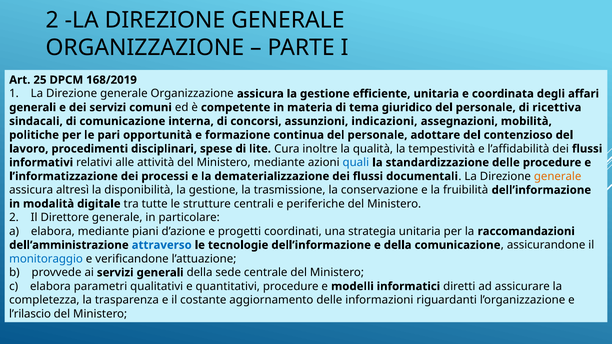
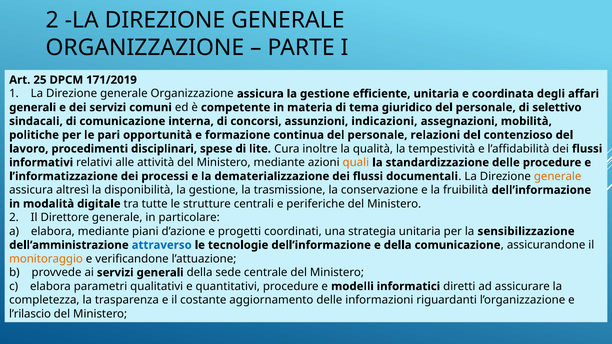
168/2019: 168/2019 -> 171/2019 (112, 80)
ricettiva: ricettiva -> selettivo (557, 108)
adottare: adottare -> relazioni (435, 135)
quali colour: blue -> orange (356, 163)
raccomandazioni: raccomandazioni -> sensibilizzazione (526, 231)
monitoraggio colour: blue -> orange (46, 259)
